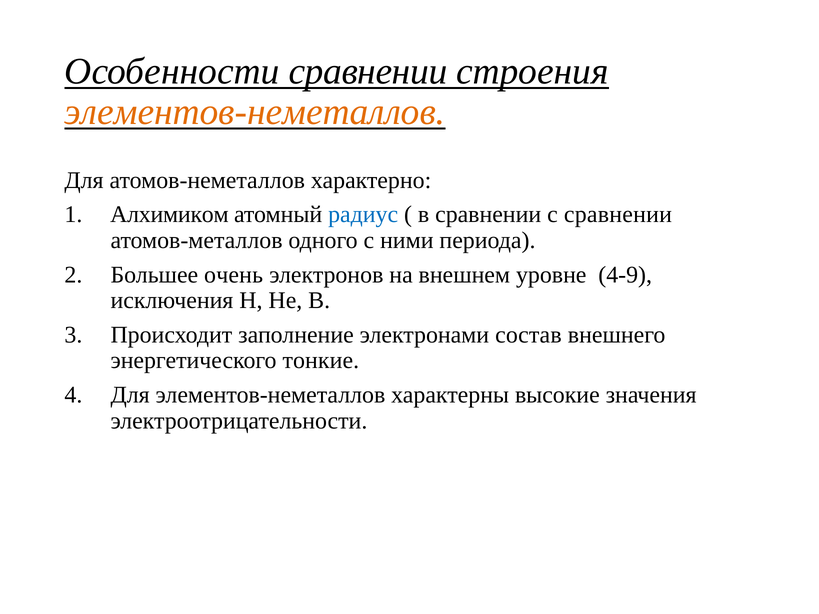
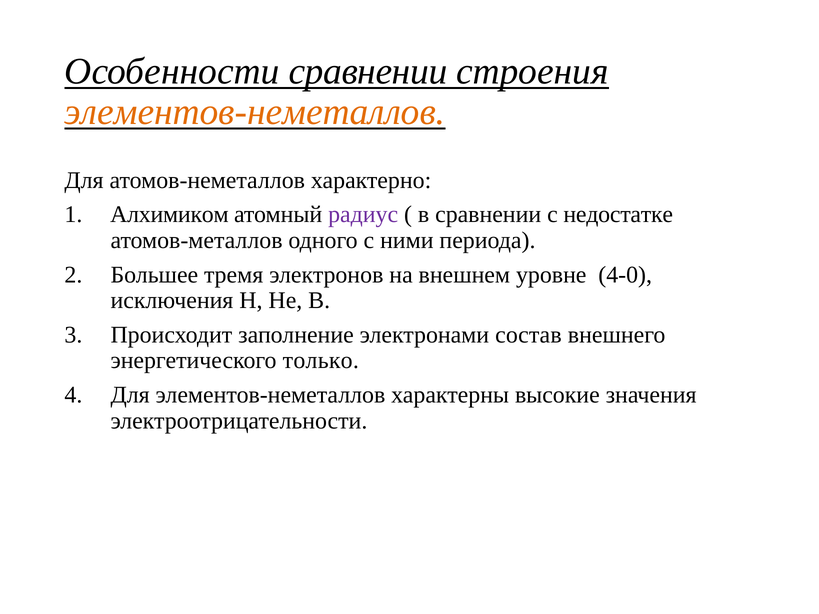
радиус colour: blue -> purple (363, 215)
с сравнении: сравнении -> недостатке (618, 215)
очень: очень -> тремя (234, 275)
4-9: 4-9 -> 4-0 (625, 275)
тонкие: тонкие -> только (321, 361)
